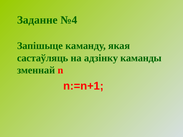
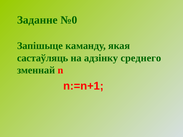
№4: №4 -> №0 (69, 20)
каманды: каманды -> среднего (141, 58)
